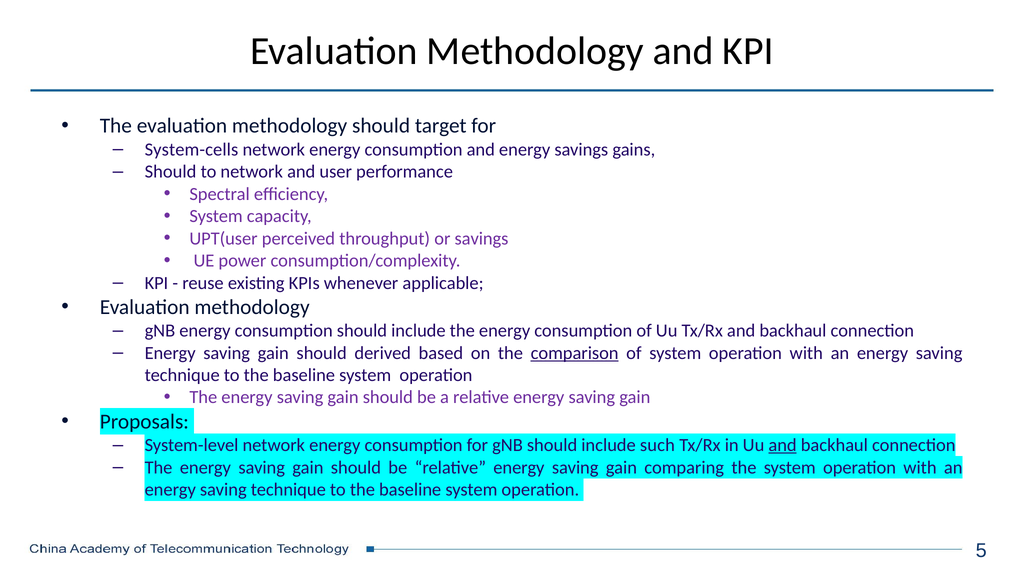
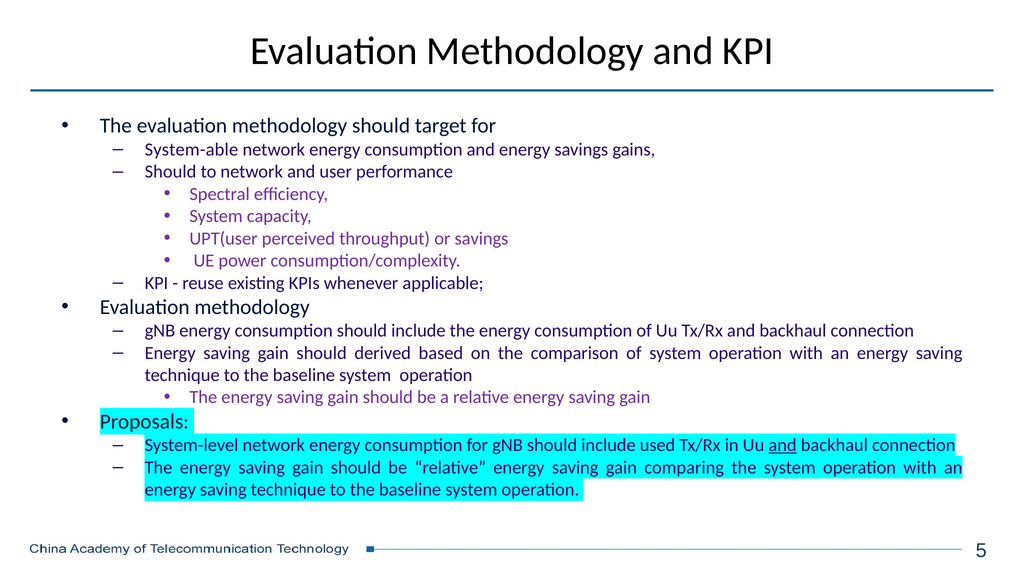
System-cells: System-cells -> System-able (191, 150)
comparison underline: present -> none (575, 353)
such: such -> used (658, 445)
